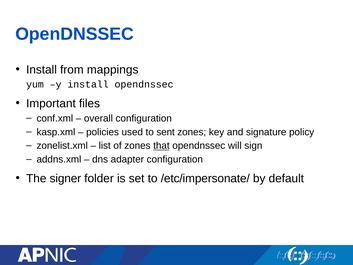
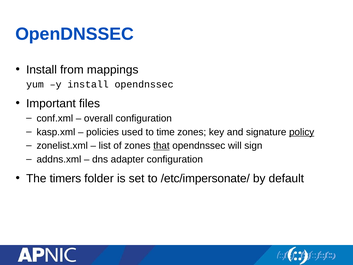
sent: sent -> time (166, 132)
policy underline: none -> present (302, 132)
signer: signer -> timers (65, 178)
